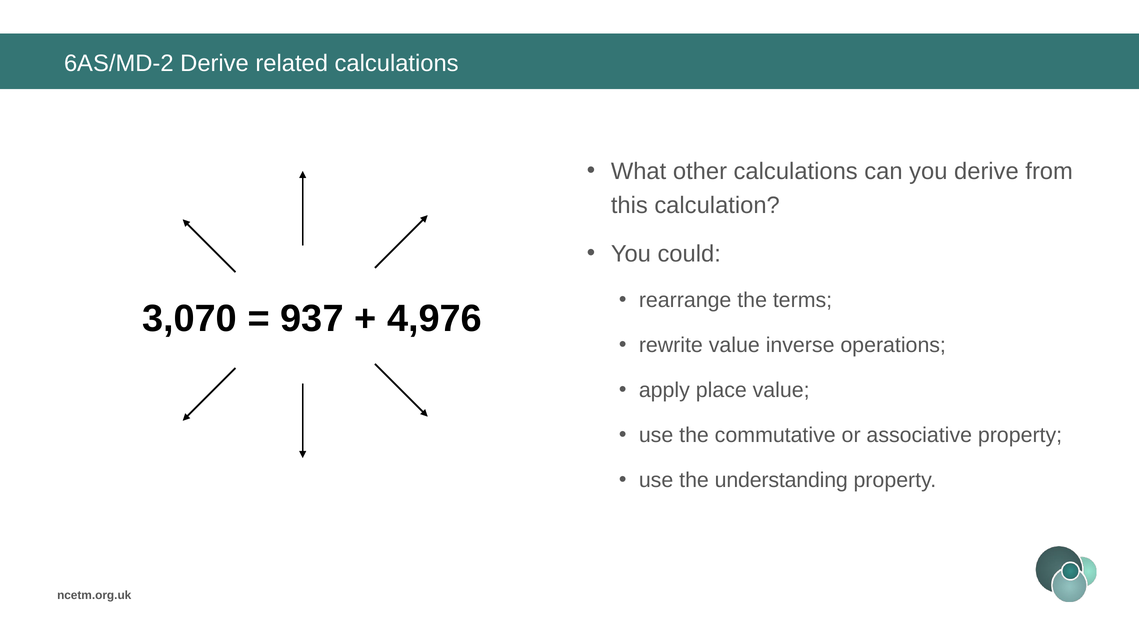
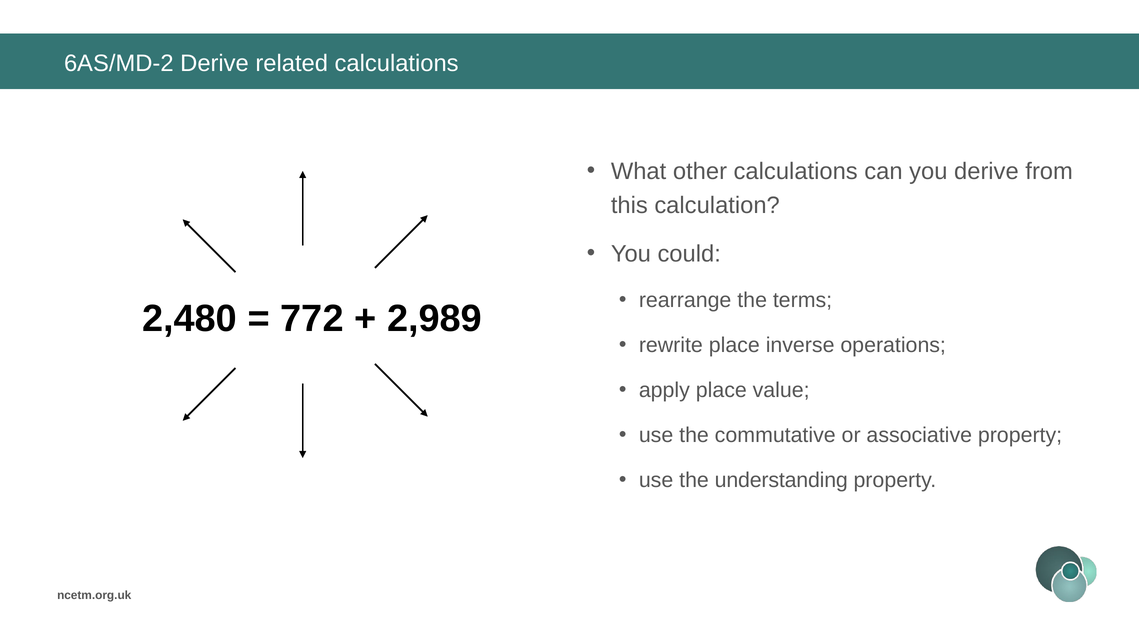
3,070: 3,070 -> 2,480 (190, 318)
937: 937 -> 772 (312, 318)
4,976: 4,976 -> 2,989 (435, 318)
rewrite value: value -> place (734, 345)
